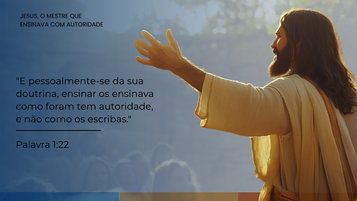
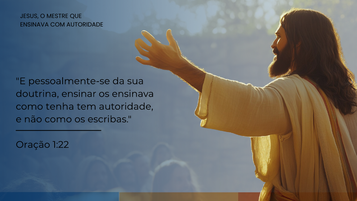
foram: foram -> tenha (60, 106)
Palavra: Palavra -> Oração (33, 145)
